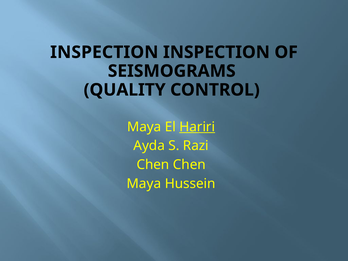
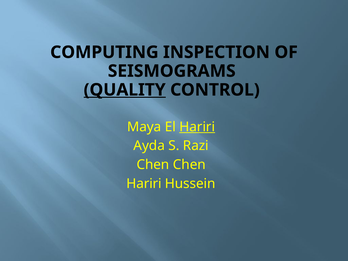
INSPECTION: INSPECTION -> COMPUTING (104, 52)
QUALITY underline: none -> present (125, 90)
Maya: Maya -> Hariri (144, 184)
